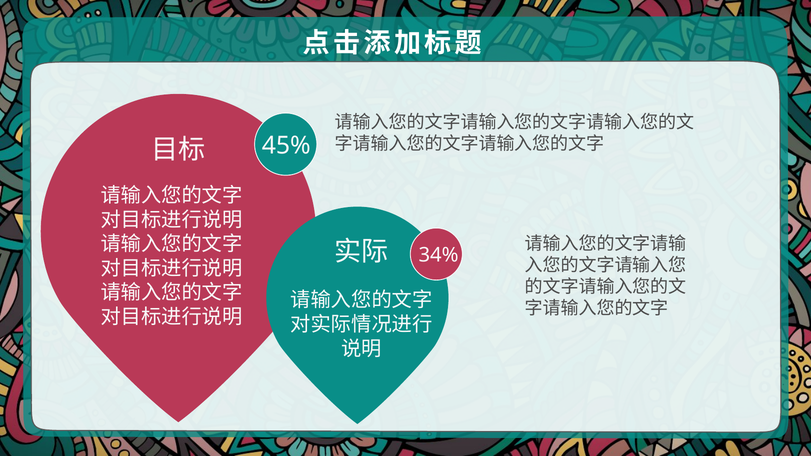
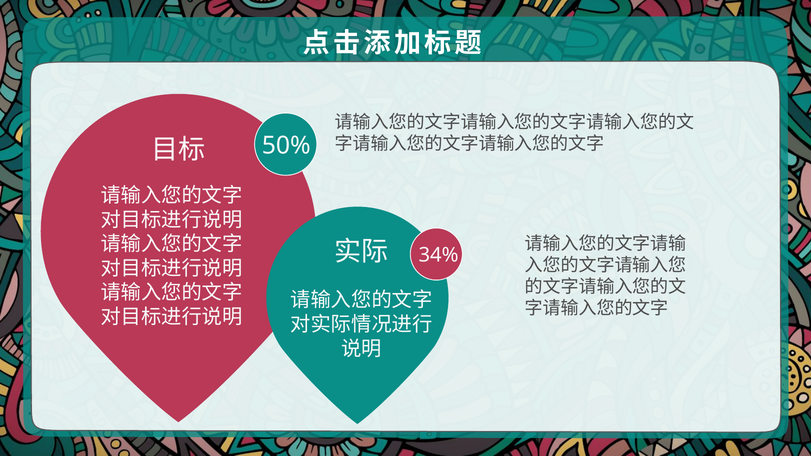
45%: 45% -> 50% (286, 145)
